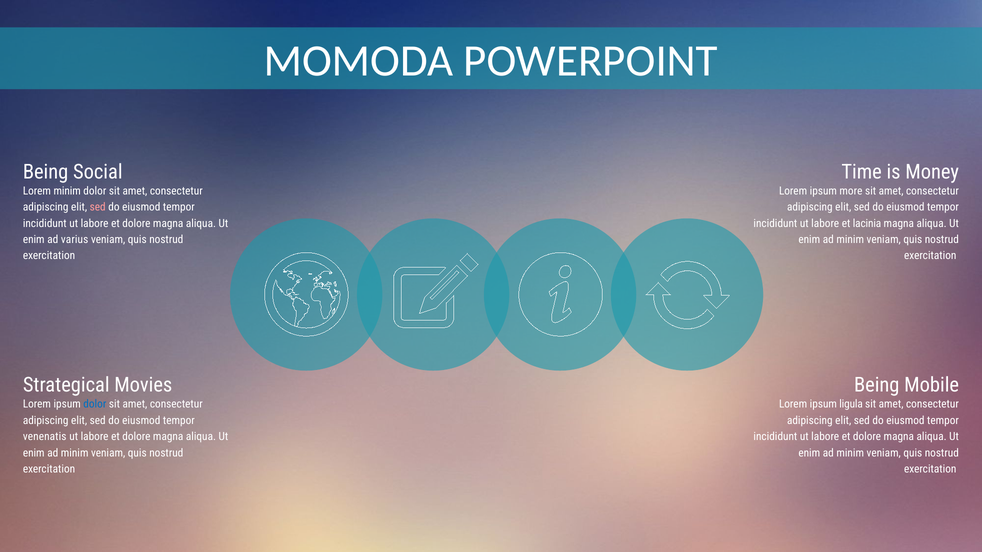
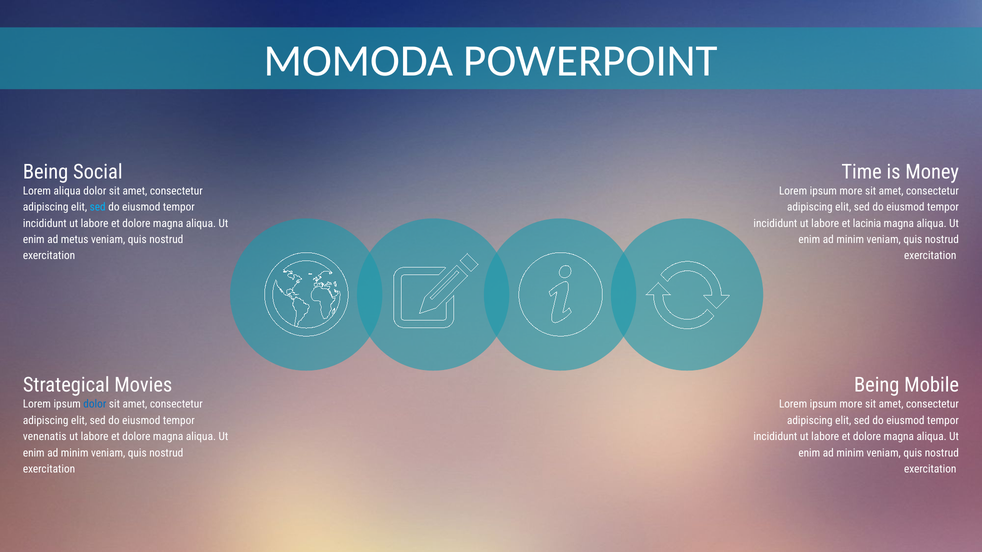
Lorem minim: minim -> aliqua (67, 191)
sed colour: pink -> light blue (98, 207)
varius: varius -> metus (75, 240)
ligula: ligula -> more (851, 405)
